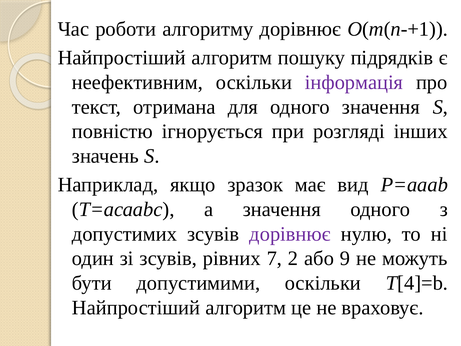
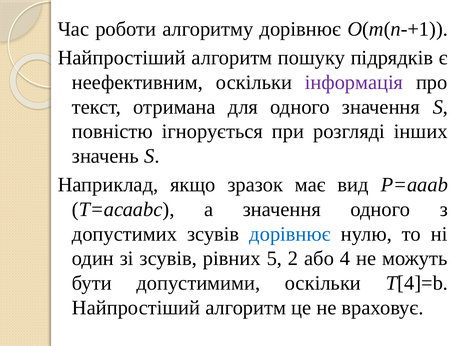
дорівнює colour: purple -> blue (290, 234)
7: 7 -> 5 (274, 258)
9: 9 -> 4 (345, 258)
